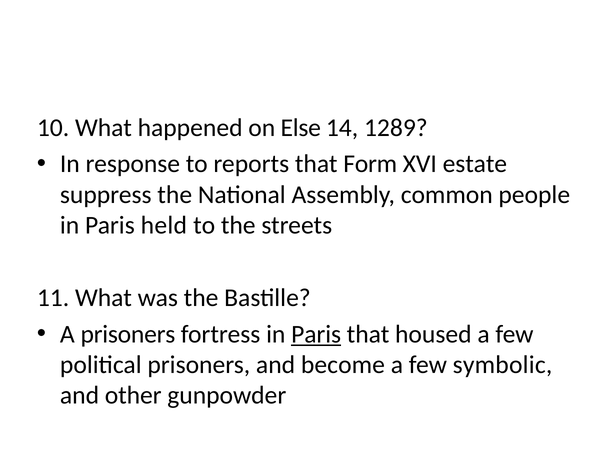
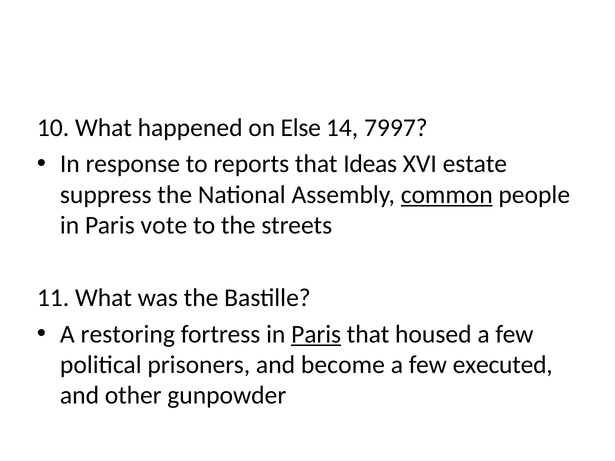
1289: 1289 -> 7997 (396, 128)
Form: Form -> Ideas (370, 164)
common underline: none -> present (447, 195)
held: held -> vote (164, 226)
A prisoners: prisoners -> restoring (128, 334)
symbolic: symbolic -> executed (503, 365)
